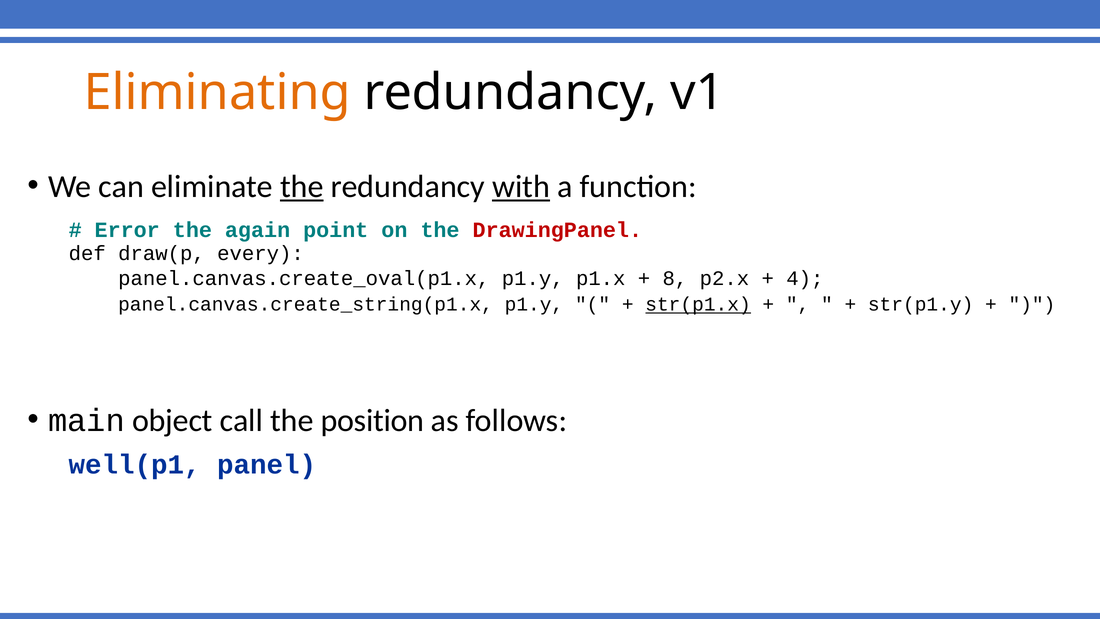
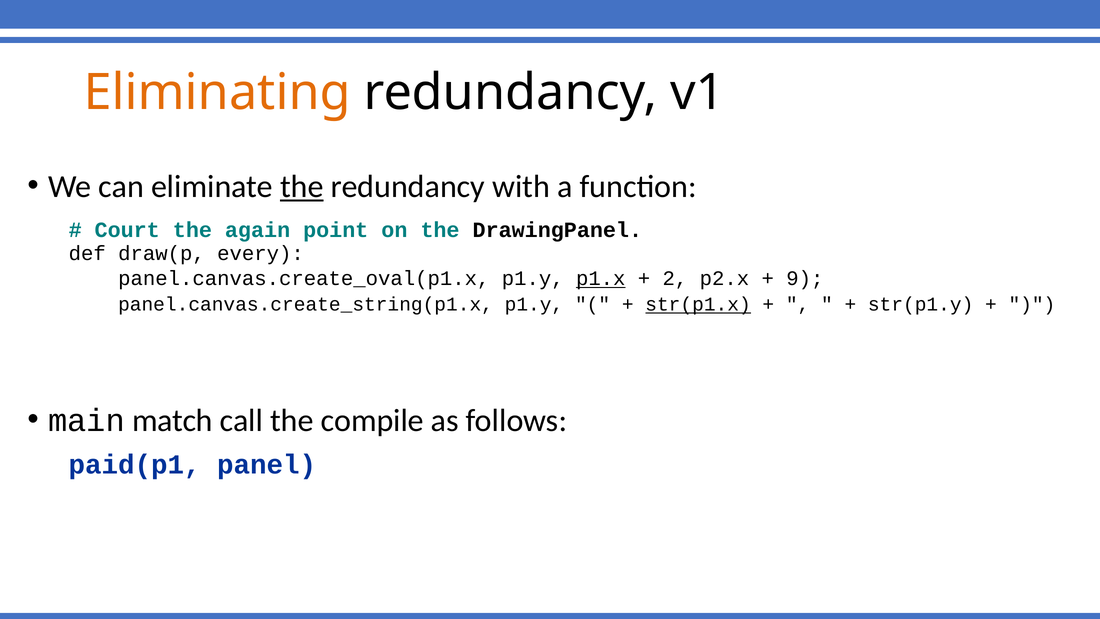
with underline: present -> none (521, 186)
Error: Error -> Court (127, 230)
DrawingPanel colour: red -> black (557, 230)
p1.x underline: none -> present (601, 278)
8: 8 -> 2 (675, 278)
4: 4 -> 9 (805, 278)
object: object -> match (172, 420)
position: position -> compile (372, 420)
well(p1: well(p1 -> paid(p1 (135, 465)
